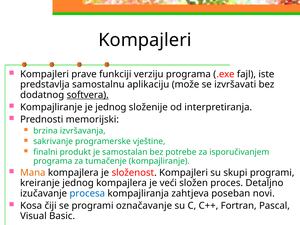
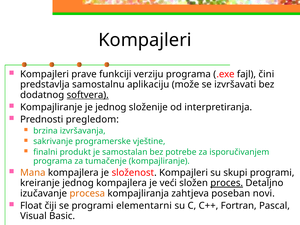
iste: iste -> čini (266, 74)
memorijski: memorijski -> pregledom (92, 119)
proces underline: none -> present (227, 183)
procesa colour: blue -> orange (87, 193)
Kosa: Kosa -> Float (31, 206)
označavanje: označavanje -> elementarni (144, 206)
